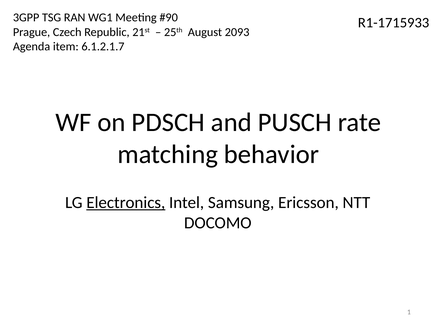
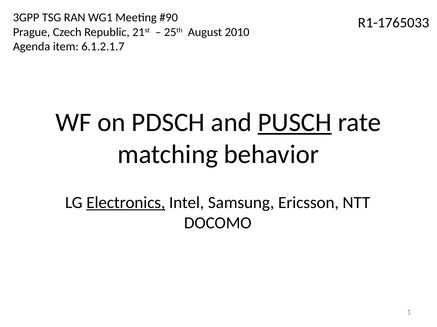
R1-1715933: R1-1715933 -> R1-1765033 (394, 23)
2093: 2093 -> 2010 (237, 32)
PUSCH underline: none -> present (295, 123)
